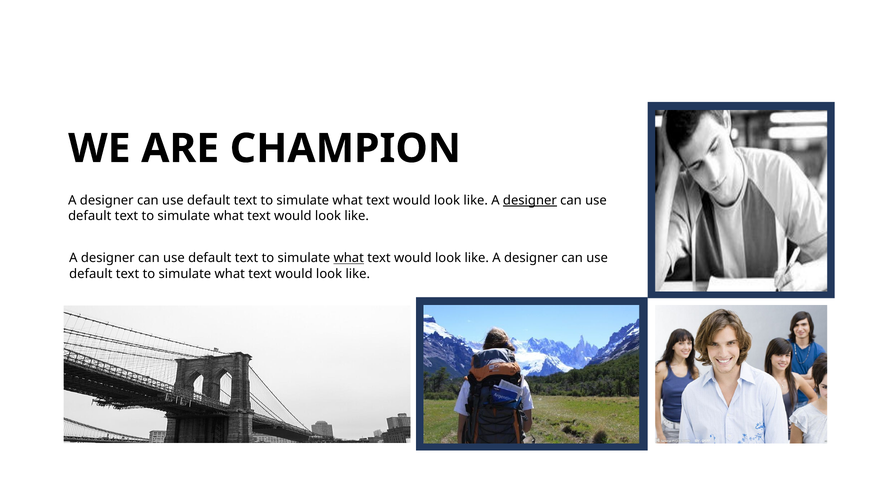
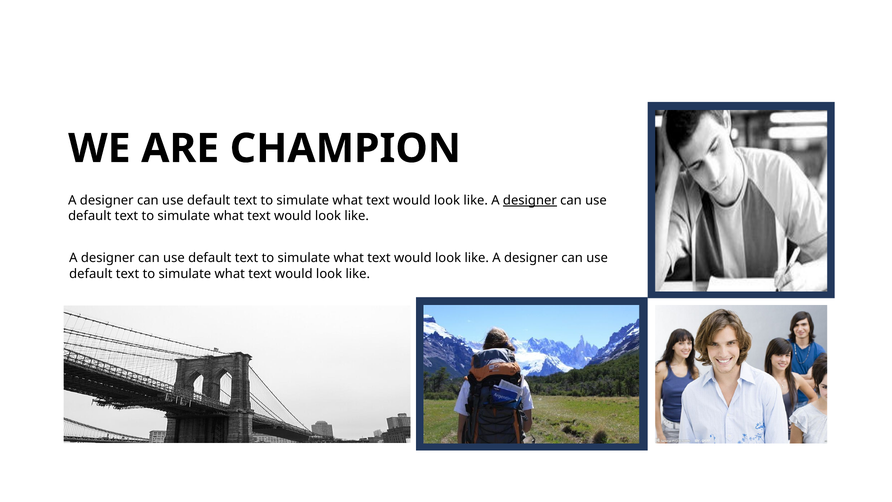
what underline: present -> none (349, 258)
